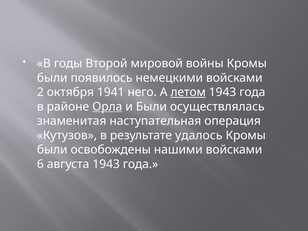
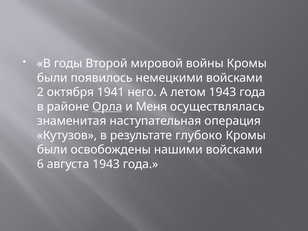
летом underline: present -> none (188, 92)
и Были: Были -> Меня (151, 107)
удалось: удалось -> глубоко (199, 135)
